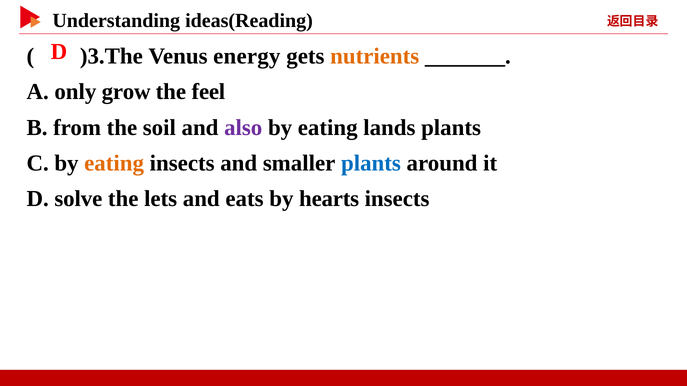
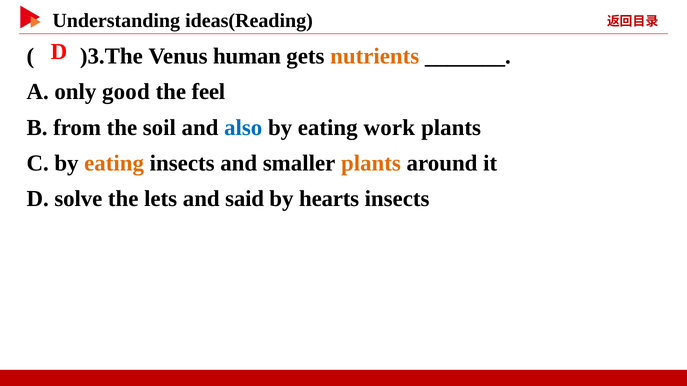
energy: energy -> human (247, 56)
grow: grow -> good (126, 92)
also colour: purple -> blue (243, 128)
lands: lands -> work (389, 128)
plants colour: blue -> orange (371, 163)
eats: eats -> said (245, 199)
